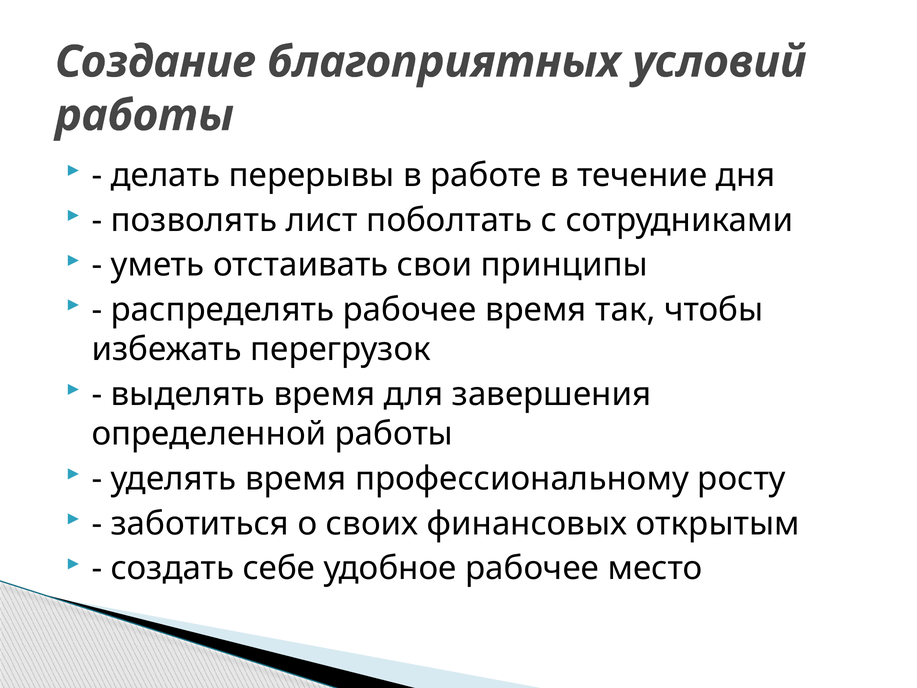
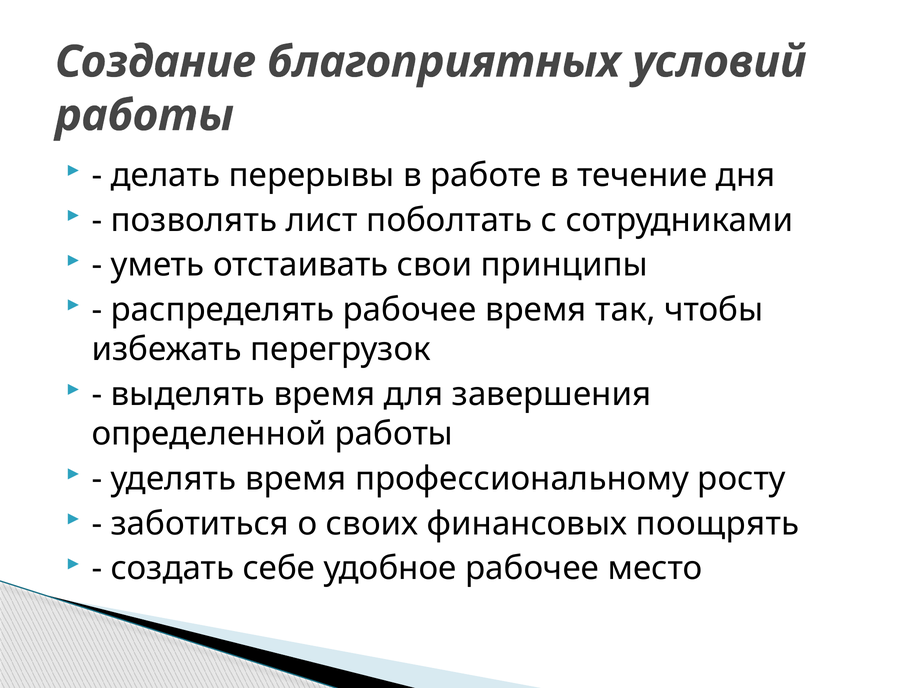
открытым: открытым -> поощрять (718, 523)
